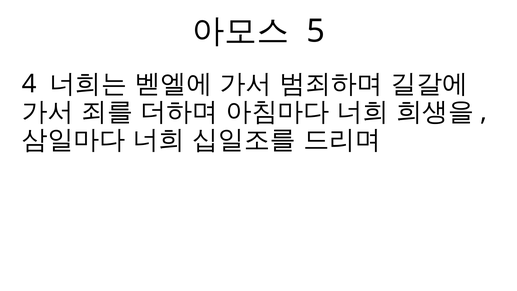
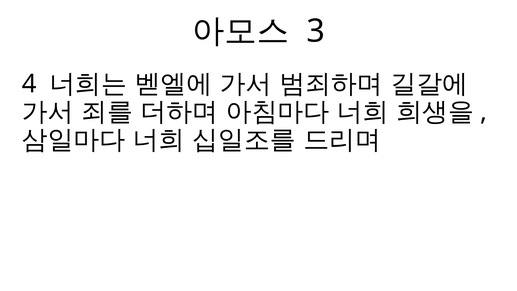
5: 5 -> 3 (316, 31)
